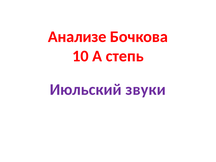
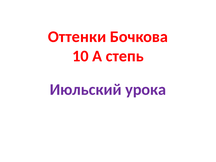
Анализе: Анализе -> Оттенки (77, 37)
звуки: звуки -> урока (146, 90)
